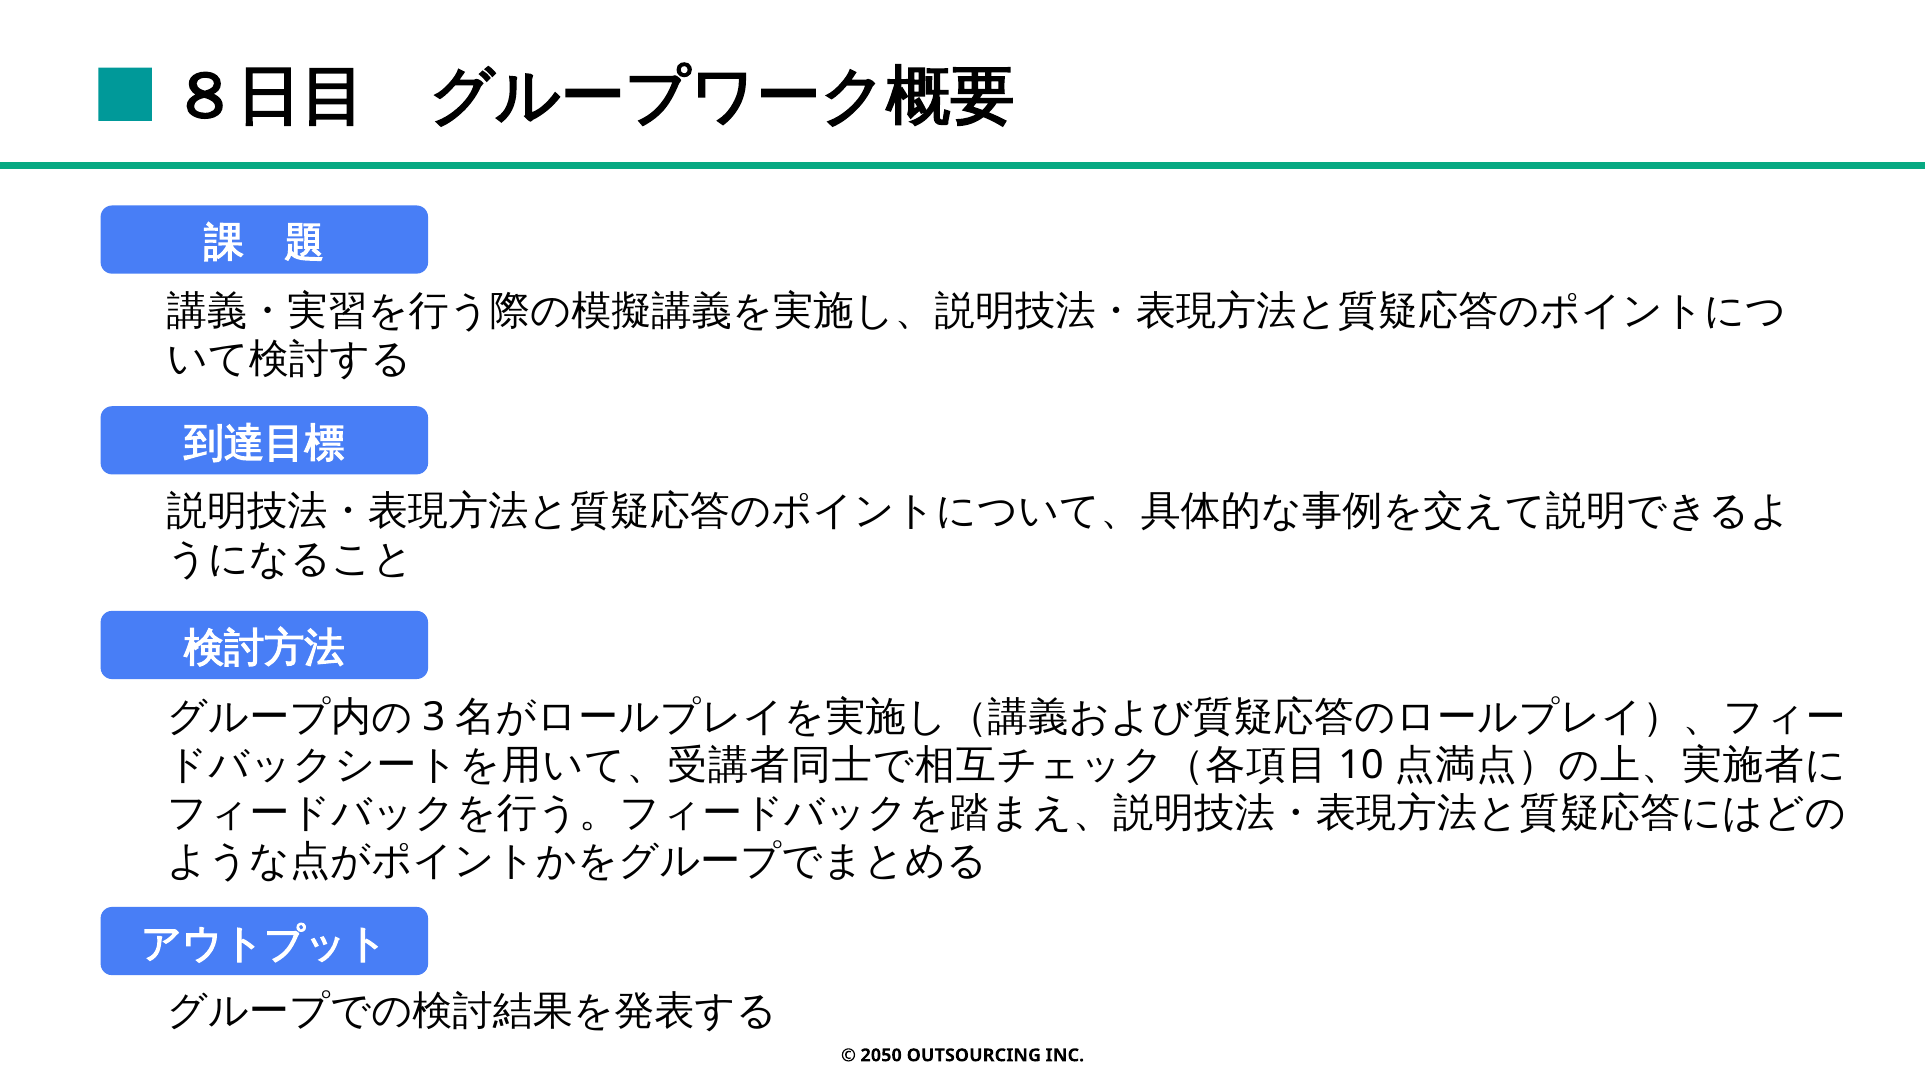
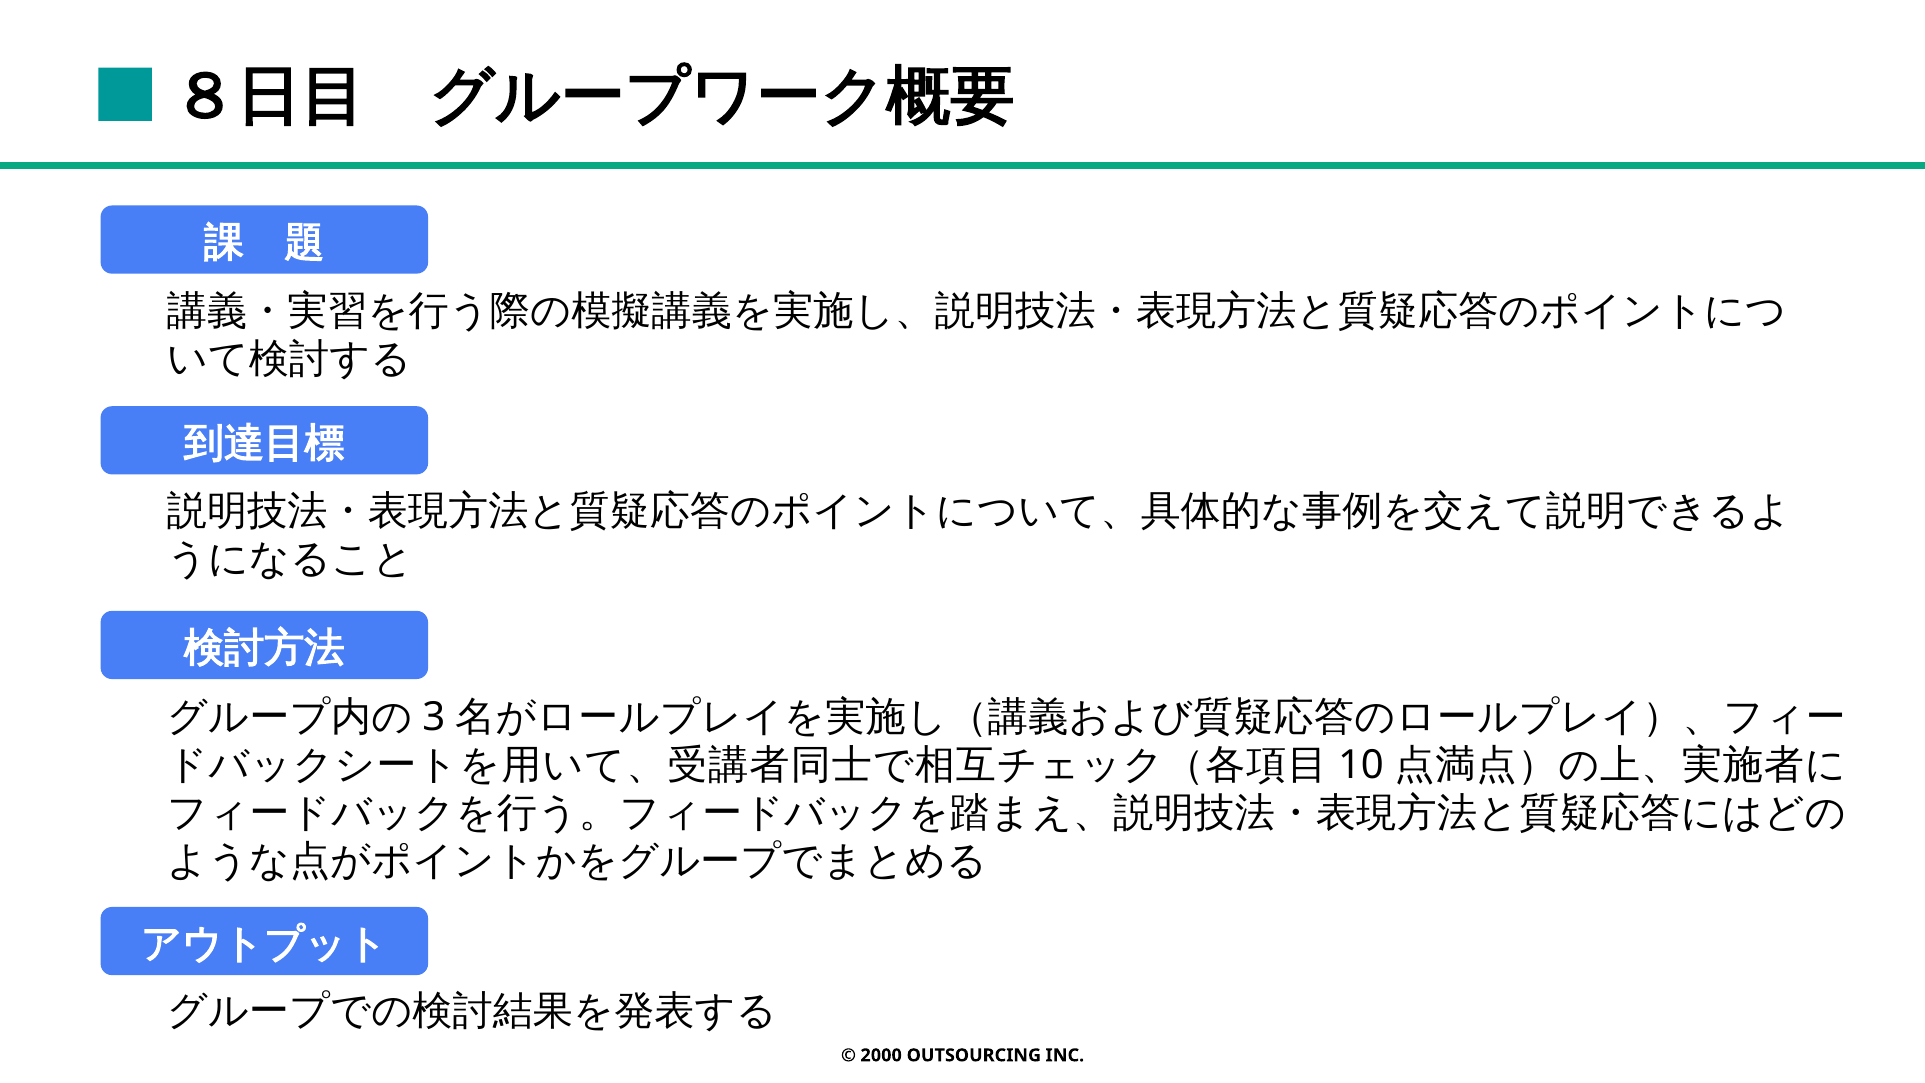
2050: 2050 -> 2000 (881, 1055)
